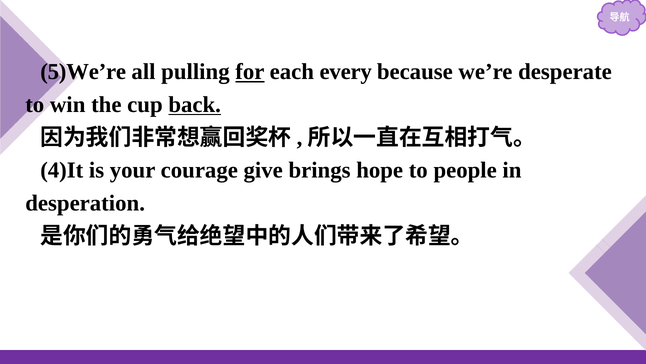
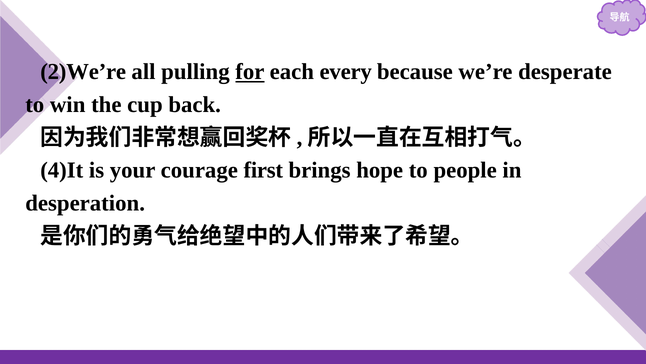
5)We’re: 5)We’re -> 2)We’re (83, 72)
back underline: present -> none (195, 105)
give: give -> first (263, 170)
